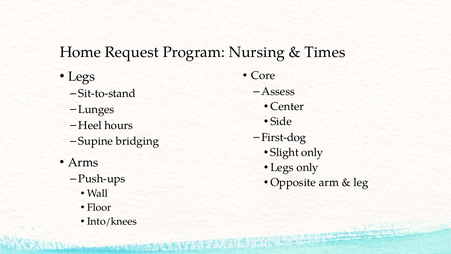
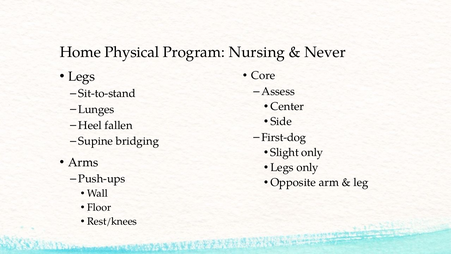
Request: Request -> Physical (132, 52)
Times: Times -> Never (325, 52)
hours: hours -> fallen (119, 125)
Into/knees: Into/knees -> Rest/knees (112, 221)
